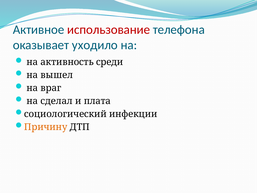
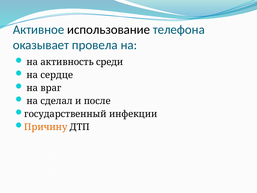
использование colour: red -> black (109, 30)
уходило: уходило -> провела (95, 45)
вышел: вышел -> сердце (57, 75)
плата: плата -> после (97, 101)
социологический: социологический -> государственный (65, 114)
